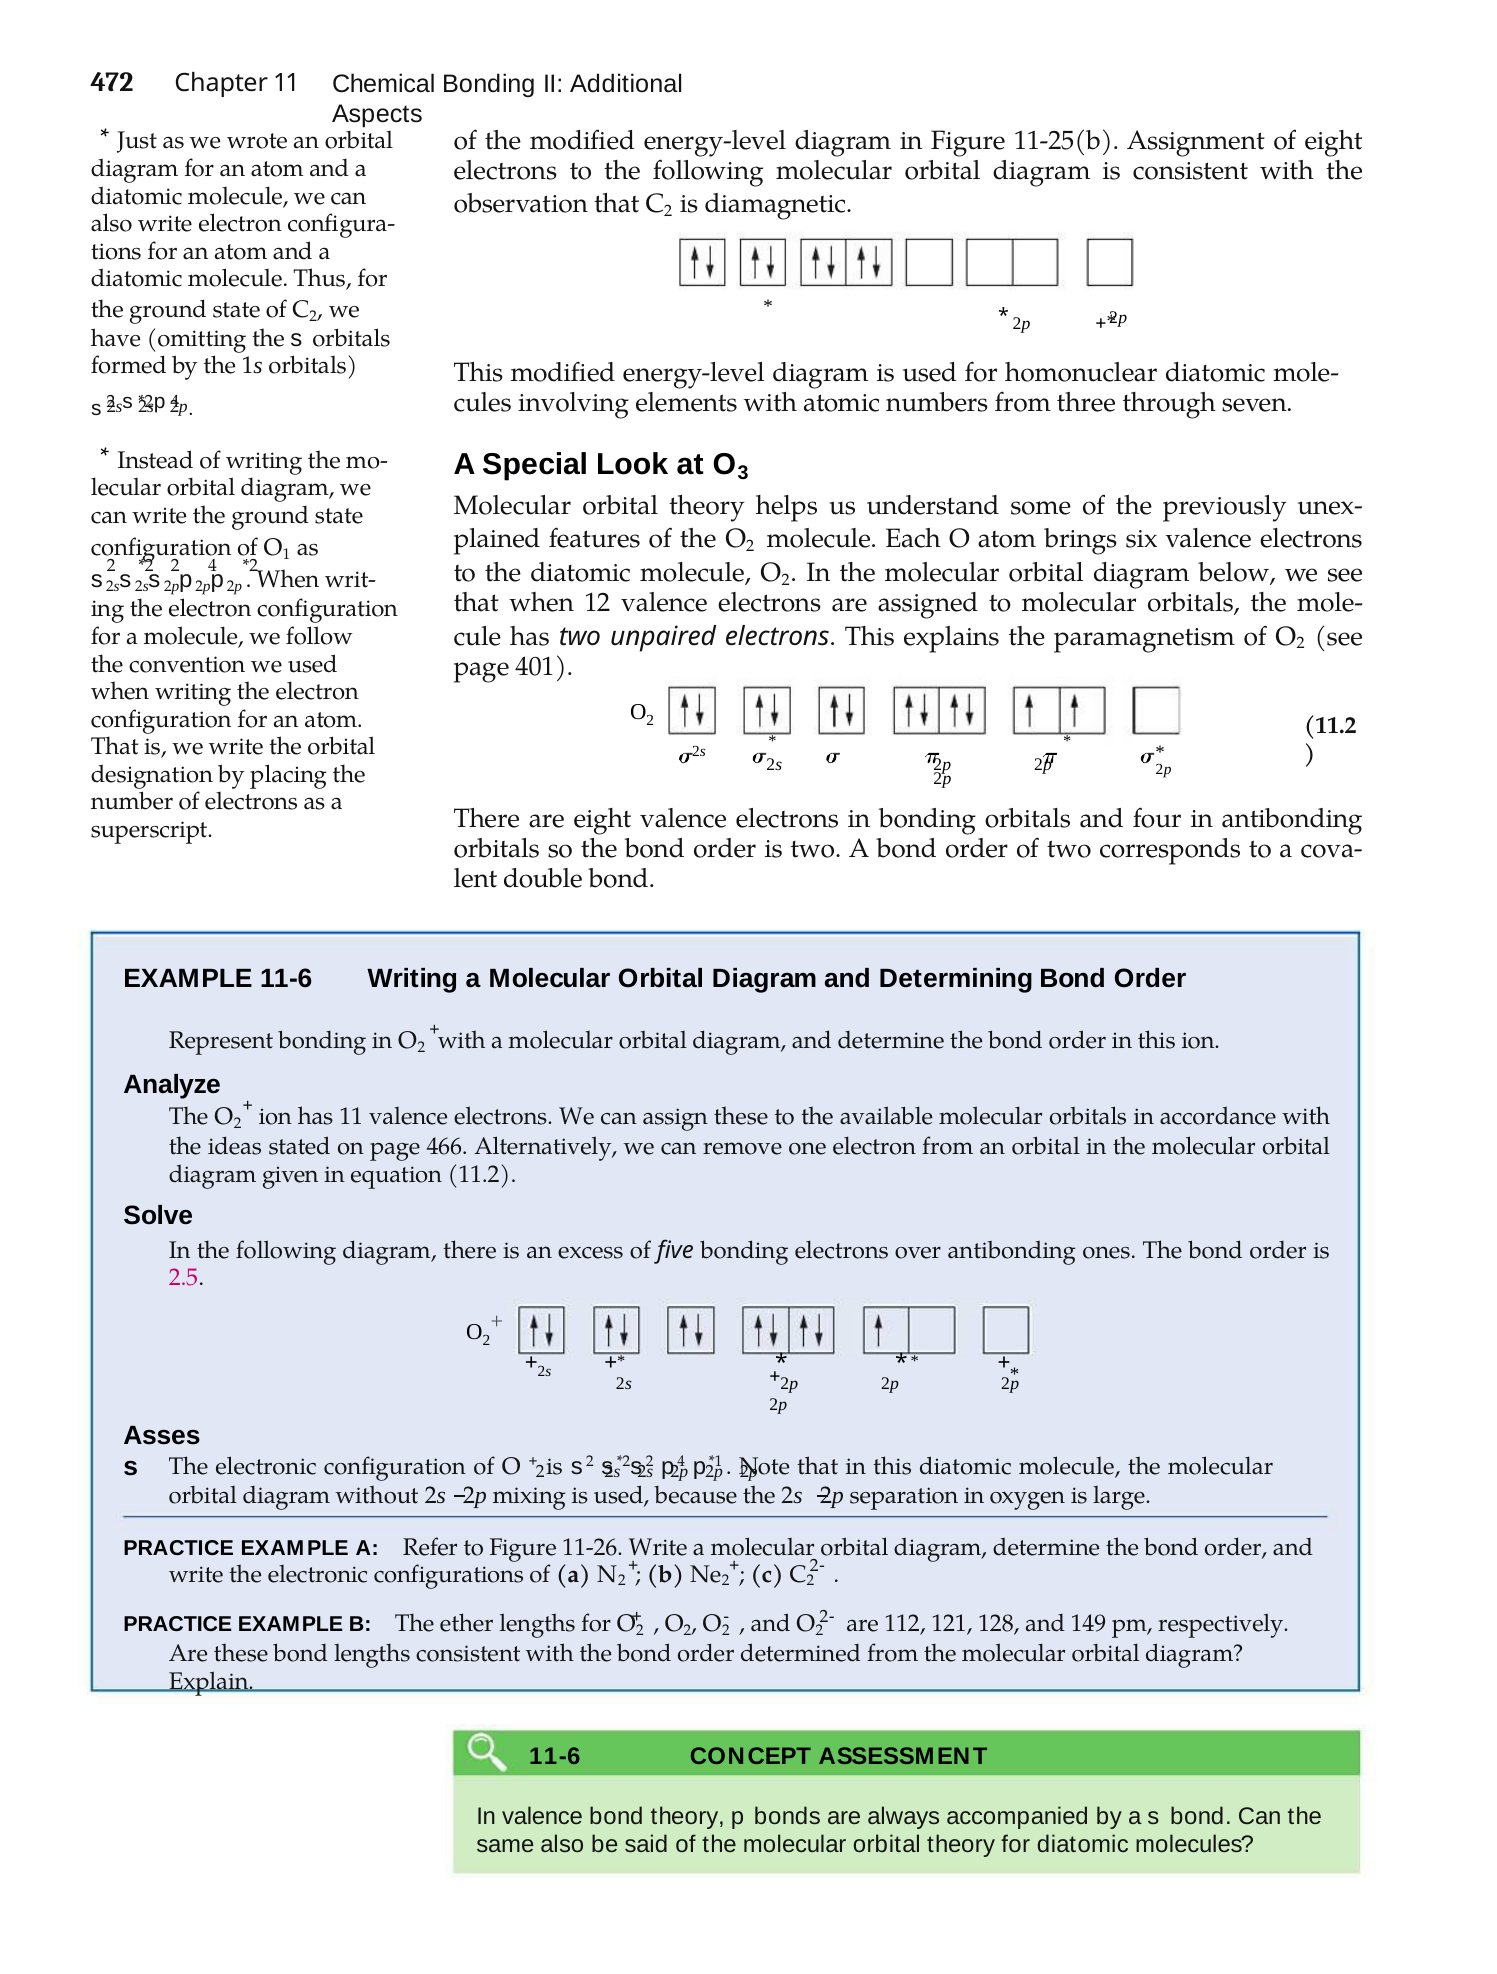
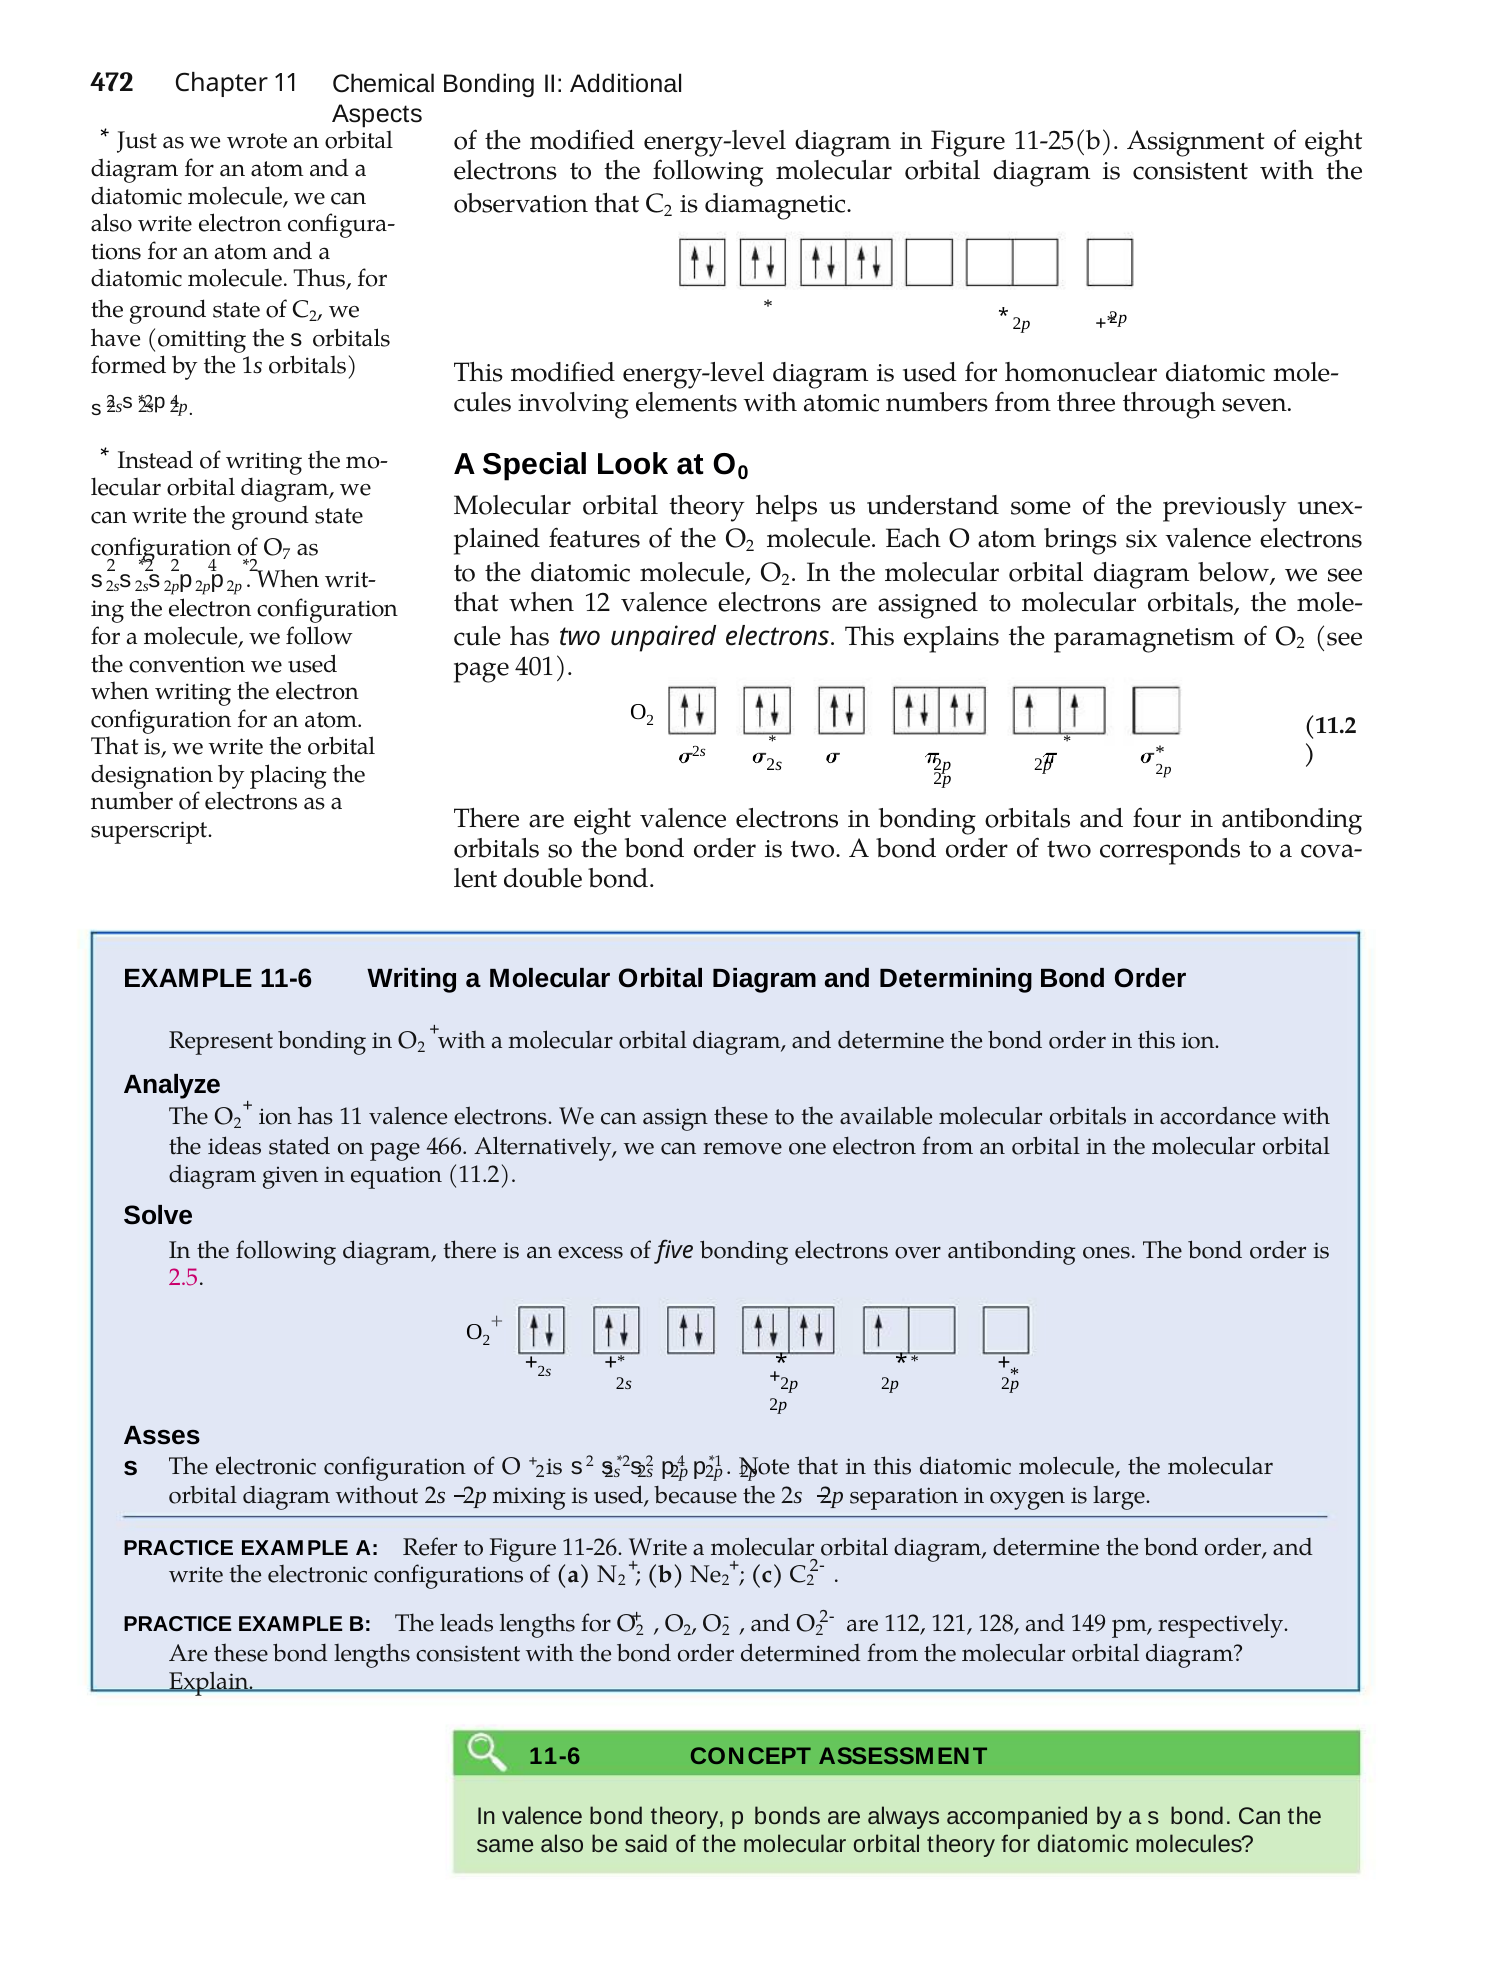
3: 3 -> 0 (743, 473)
1: 1 -> 7 (287, 554)
ether: ether -> leads (467, 1623)
